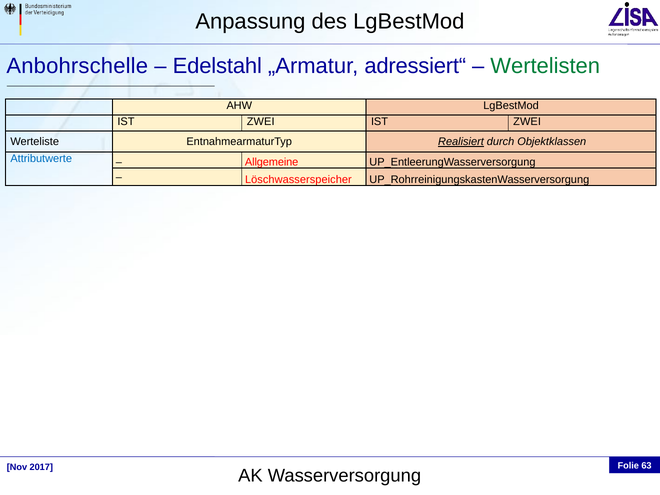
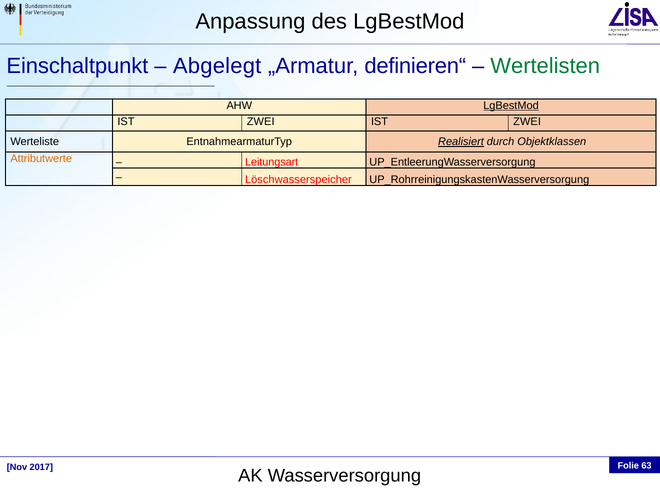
Anbohrschelle: Anbohrschelle -> Einschaltpunkt (77, 66)
Edelstahl: Edelstahl -> Abgelegt (217, 66)
adressiert“: adressiert“ -> definieren“ (415, 66)
LgBestMod underline: none -> present (511, 105)
Attributwerte colour: blue -> orange (41, 158)
Allgemeine: Allgemeine -> Leitungsart (272, 162)
